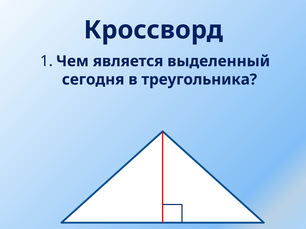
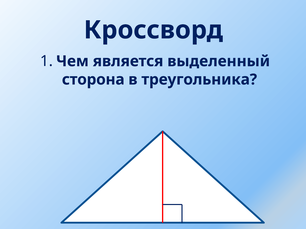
сегодня: сегодня -> сторона (93, 80)
